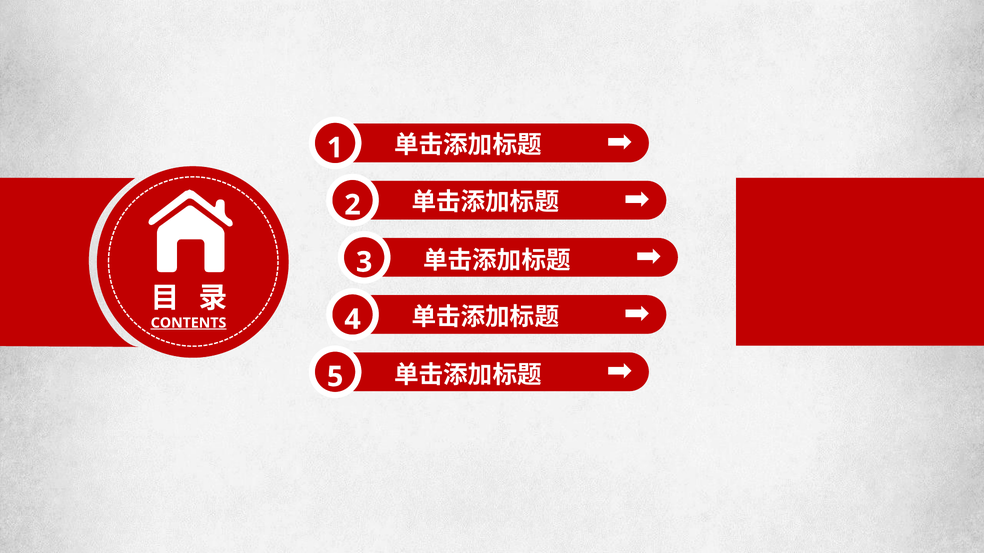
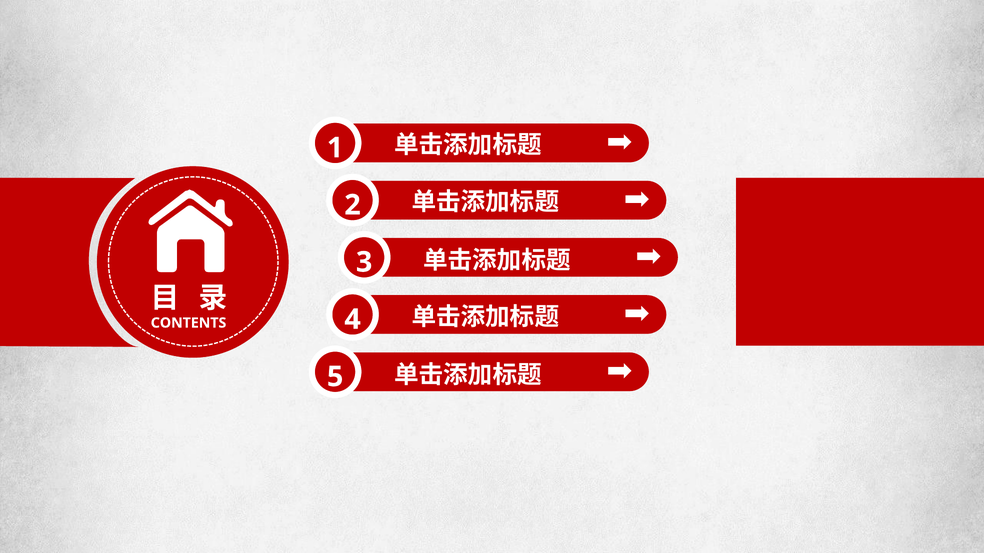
CONTENTS underline: present -> none (189, 323)
